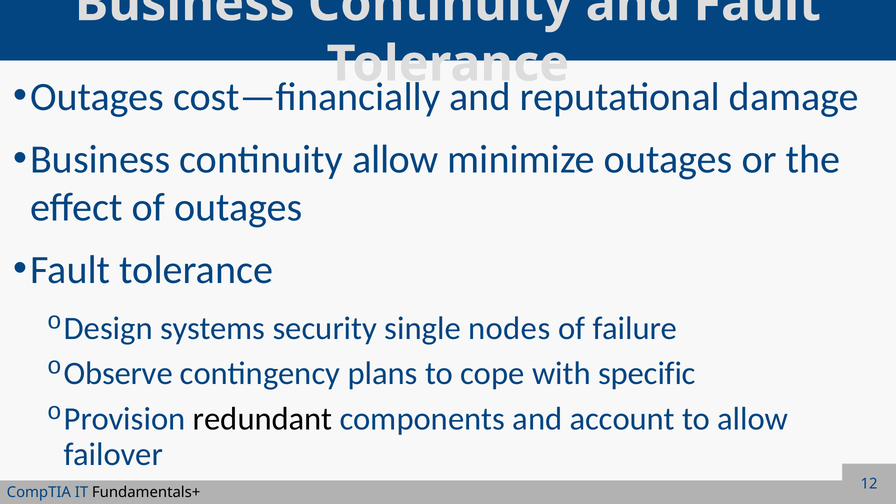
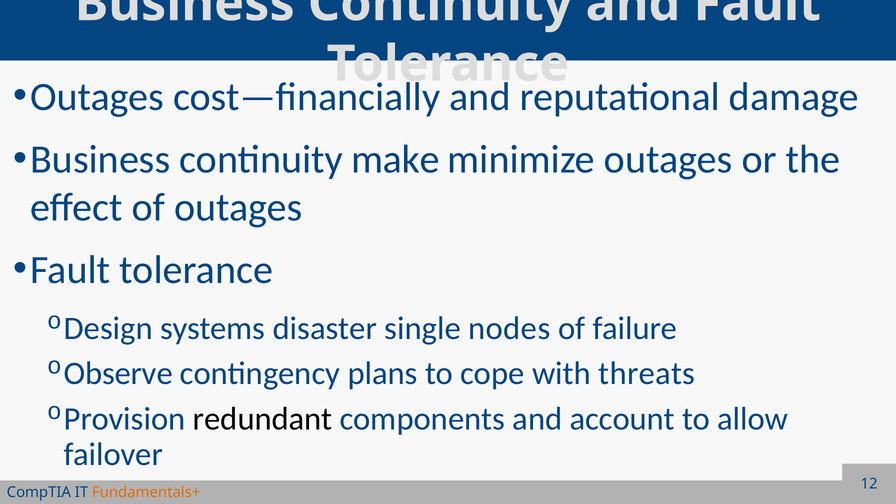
continuity allow: allow -> make (395, 160)
security: security -> disaster (325, 328)
specific: specific -> threats (647, 374)
Fundamentals+ colour: black -> orange (146, 492)
